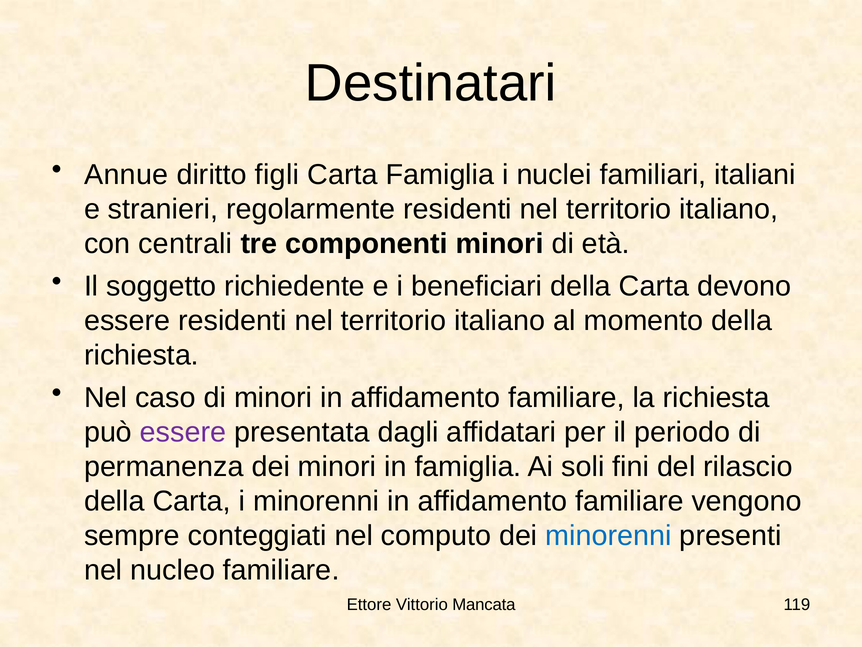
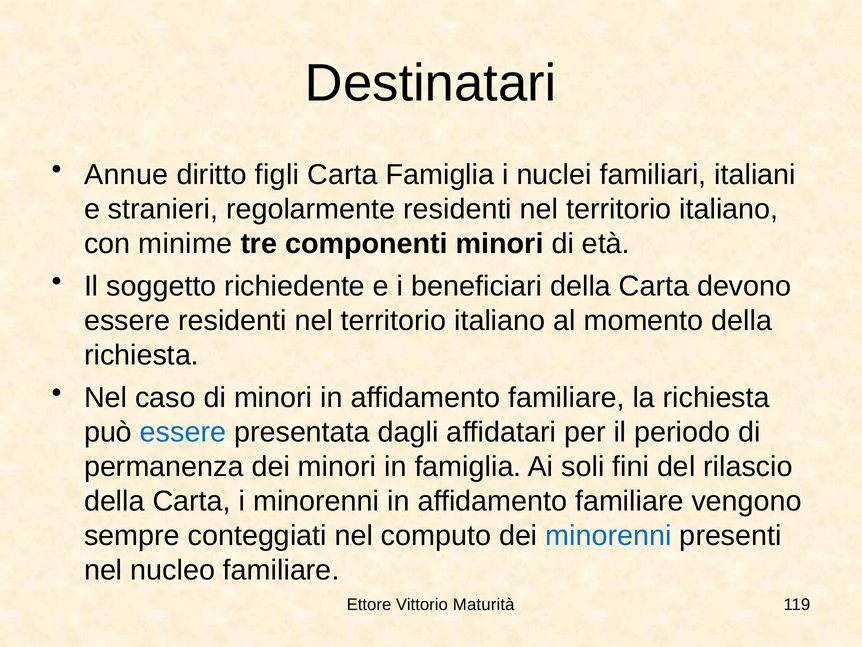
centrali: centrali -> minime (185, 243)
essere colour: purple -> blue (183, 432)
Mancata: Mancata -> Maturità (484, 604)
